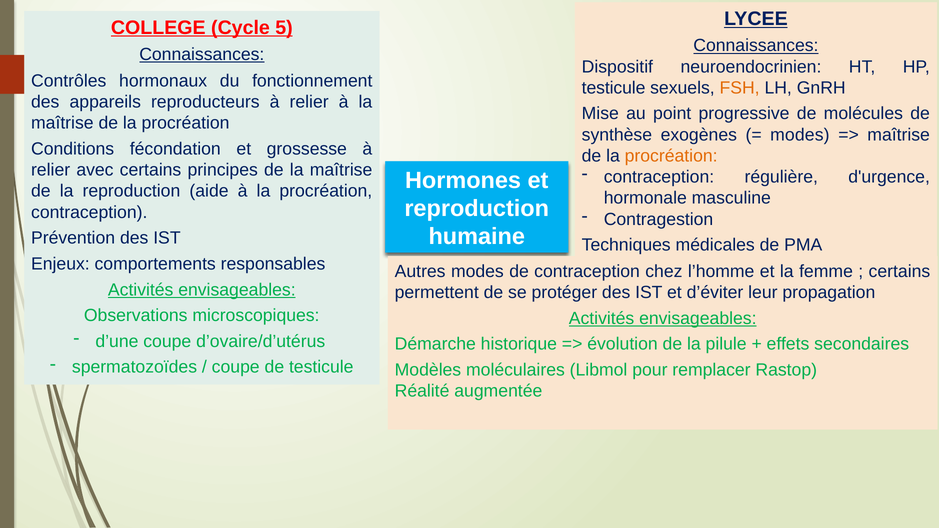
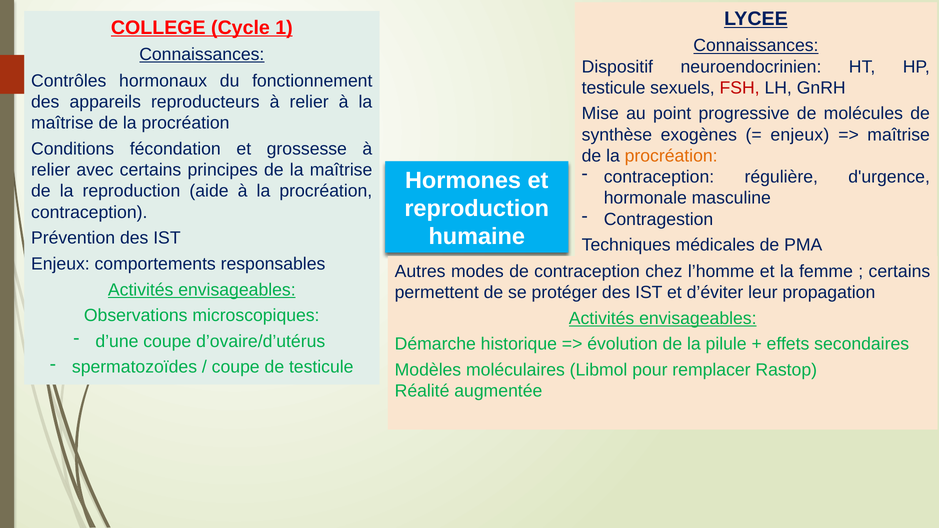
5: 5 -> 1 (284, 28)
FSH colour: orange -> red (740, 88)
modes: modes -> enjeux (800, 135)
